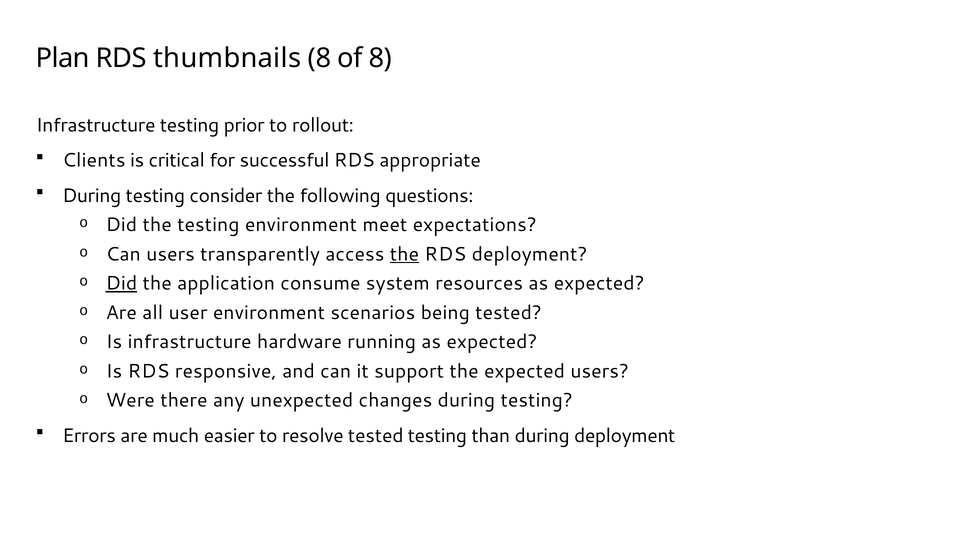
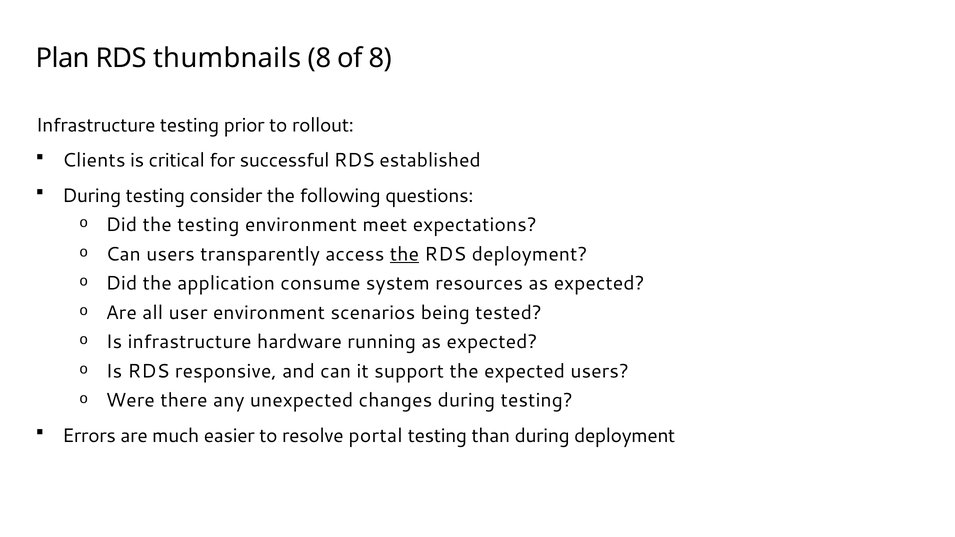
appropriate: appropriate -> established (430, 161)
Did underline: present -> none (121, 283)
resolve tested: tested -> portal (376, 436)
